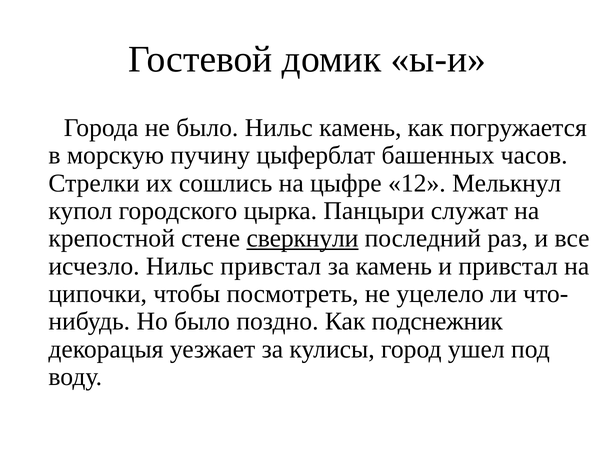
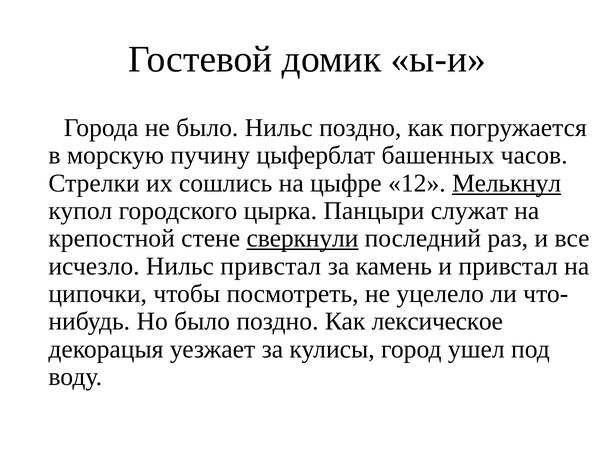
Нильс камень: камень -> поздно (360, 128)
Мелькнул underline: none -> present (507, 183)
подснежник: подснежник -> лексическое (437, 322)
